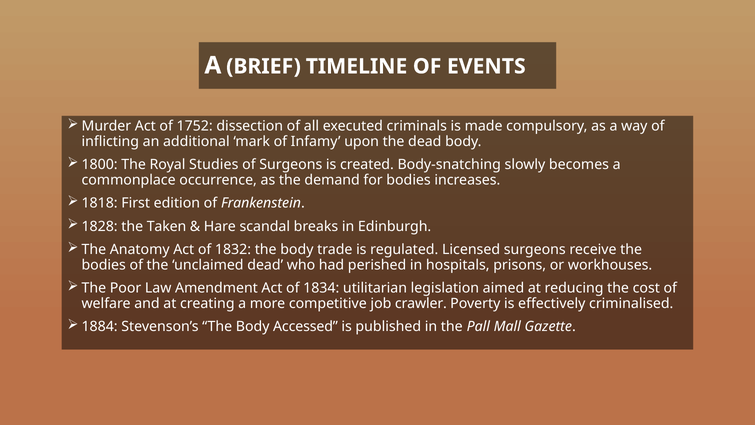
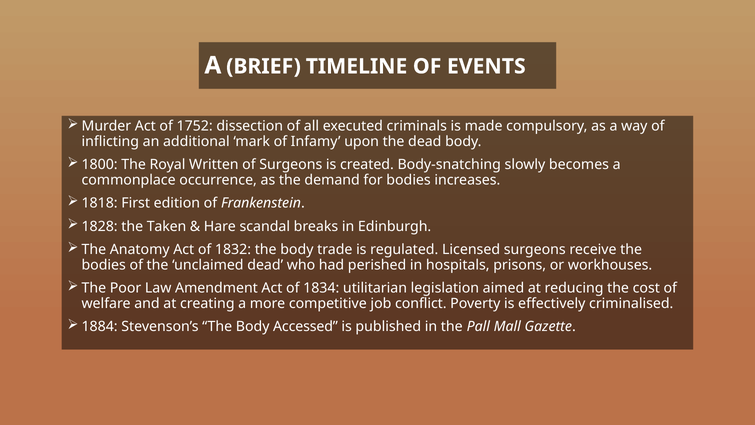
Studies: Studies -> Written (214, 165)
crawler: crawler -> conflict (421, 303)
